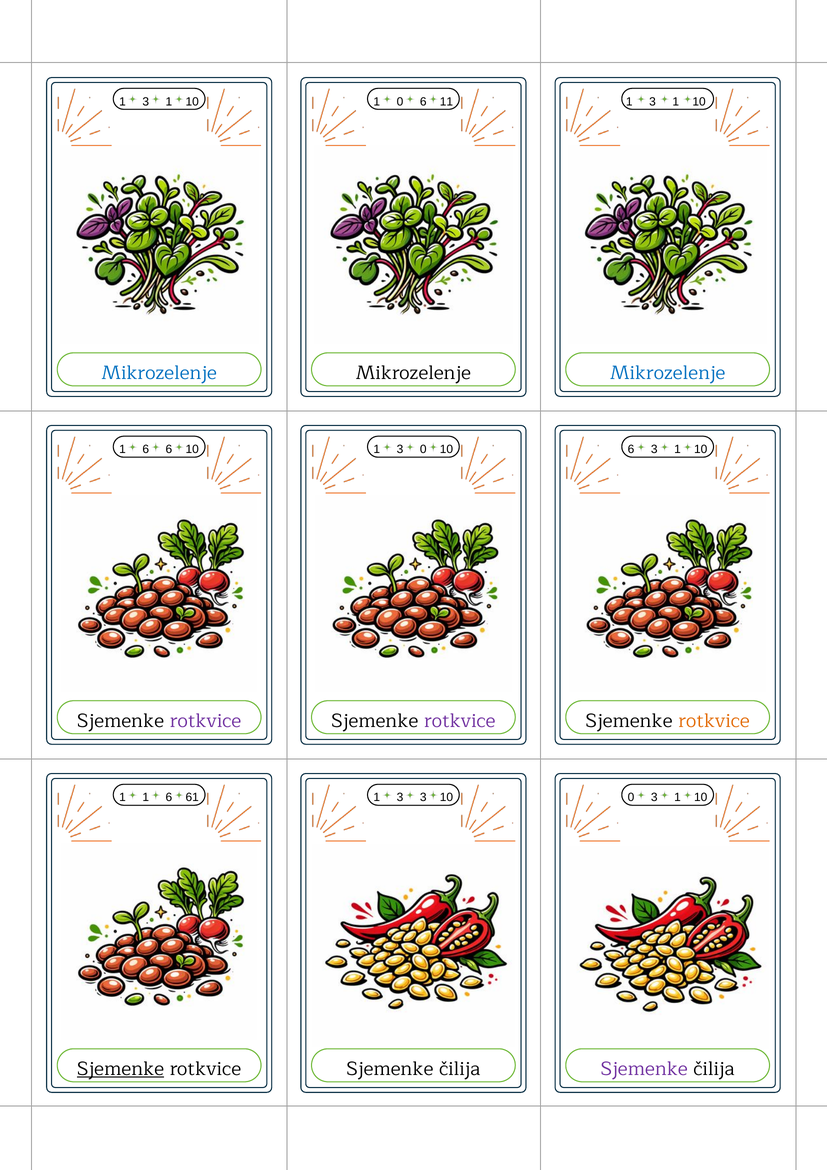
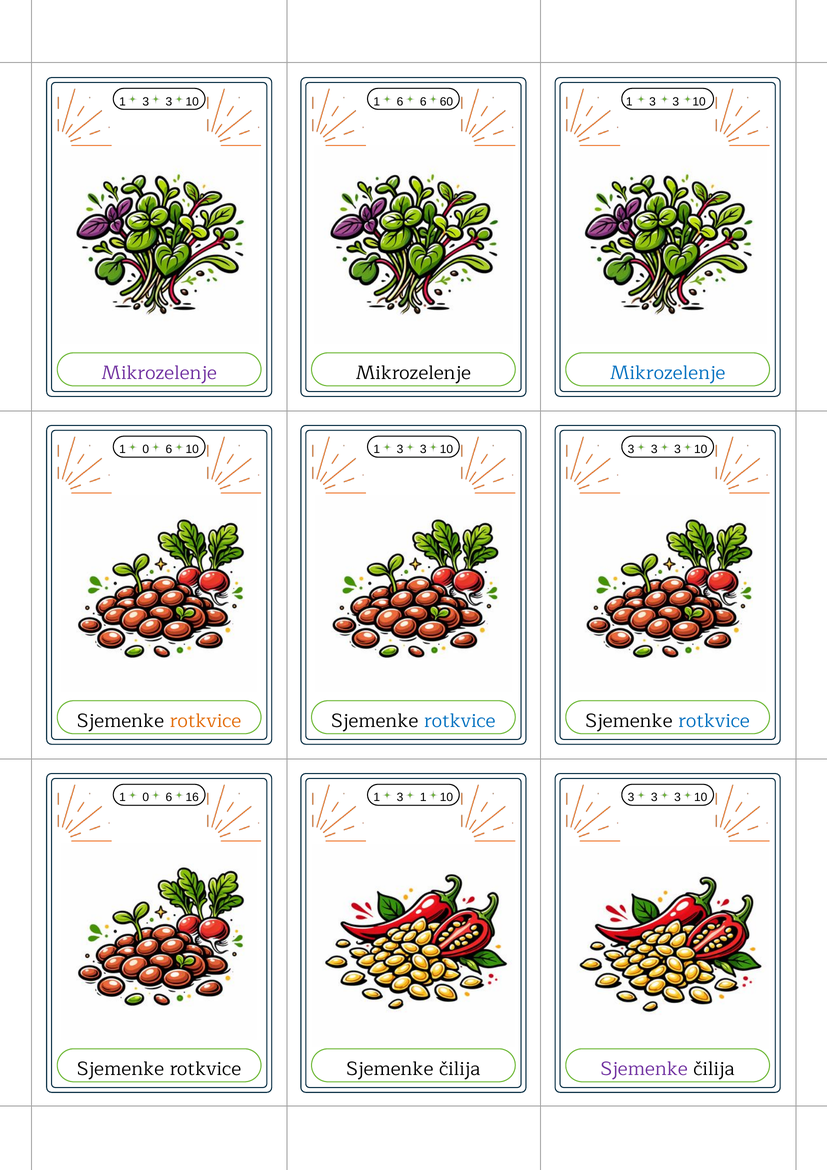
1: 1 -> 3 (169, 102)
1 0: 0 -> 6 (400, 102)
11: 11 -> 60 (446, 102)
1: 1 -> 3 (676, 102)
Mikrozelenje colour: blue -> purple (159, 373)
6: 6 -> 0 (146, 449)
0: 0 -> 3 (423, 449)
6 10 6: 6 -> 3 (631, 449)
1: 1 -> 3 (677, 449)
rotkvice colour: purple -> orange (205, 721)
rotkvice colour: purple -> blue (460, 721)
rotkvice colour: orange -> blue (714, 721)
1: 1 -> 0 (146, 797)
61: 61 -> 16 (192, 797)
3 3: 3 -> 1 (423, 797)
0: 0 -> 3 (631, 797)
1: 1 -> 3 (677, 797)
Sjemenke underline: present -> none (121, 1069)
